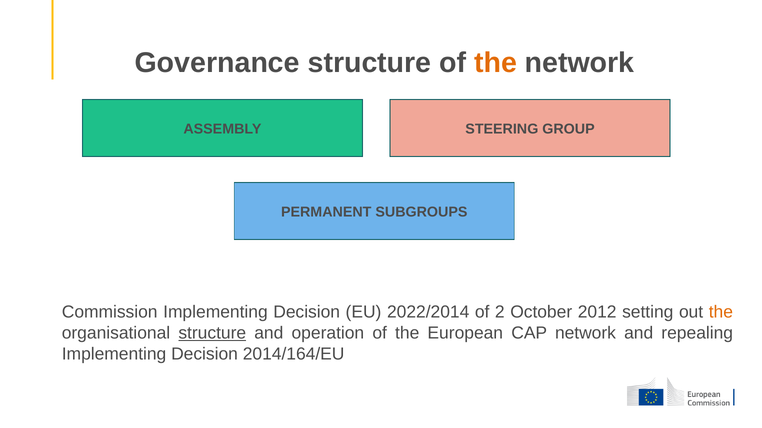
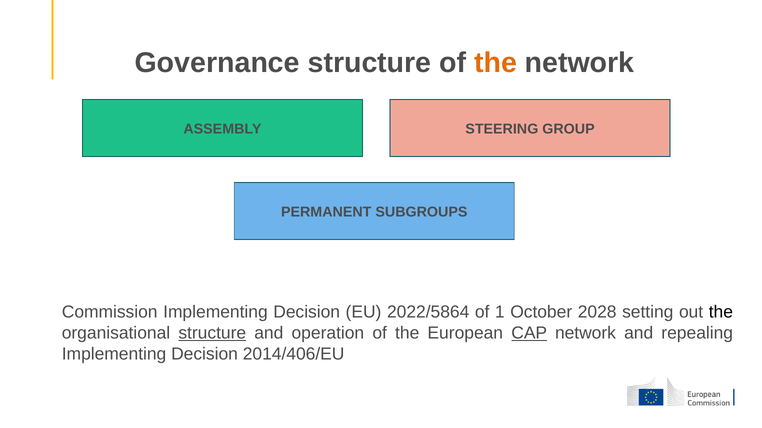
2022/2014: 2022/2014 -> 2022/5864 (428, 312)
2: 2 -> 1 (500, 312)
2012: 2012 -> 2028 (597, 312)
the colour: orange -> black (721, 312)
CAP underline: none -> present (529, 333)
2014/164/EU: 2014/164/EU -> 2014/406/EU (294, 354)
